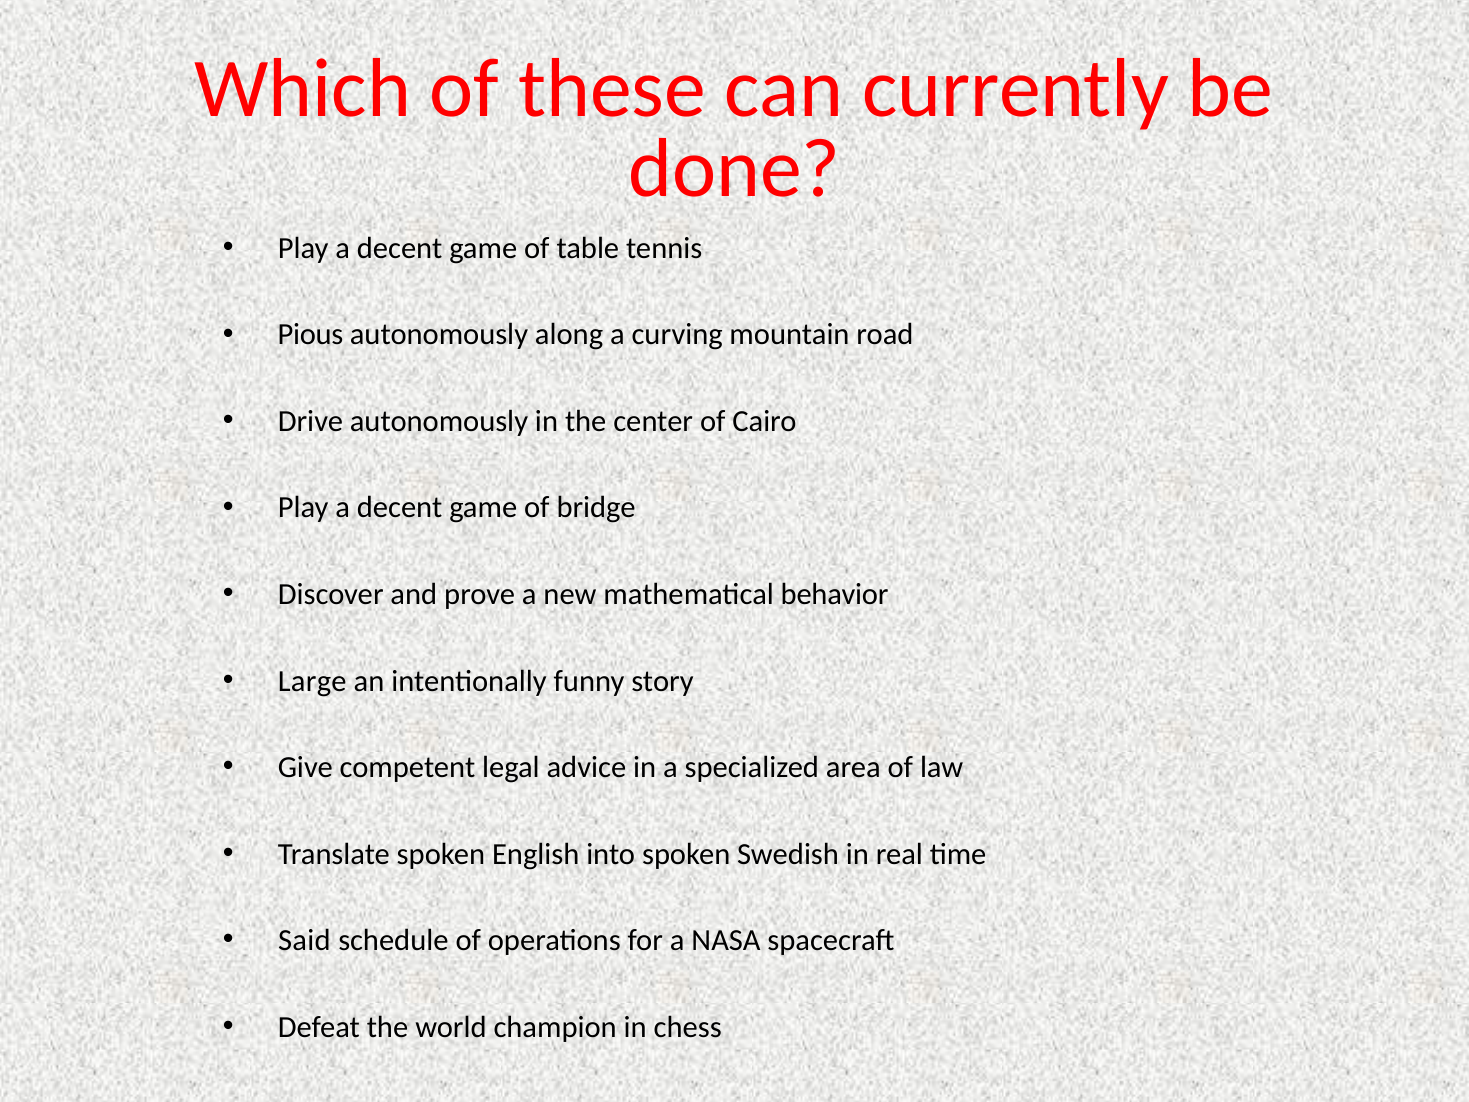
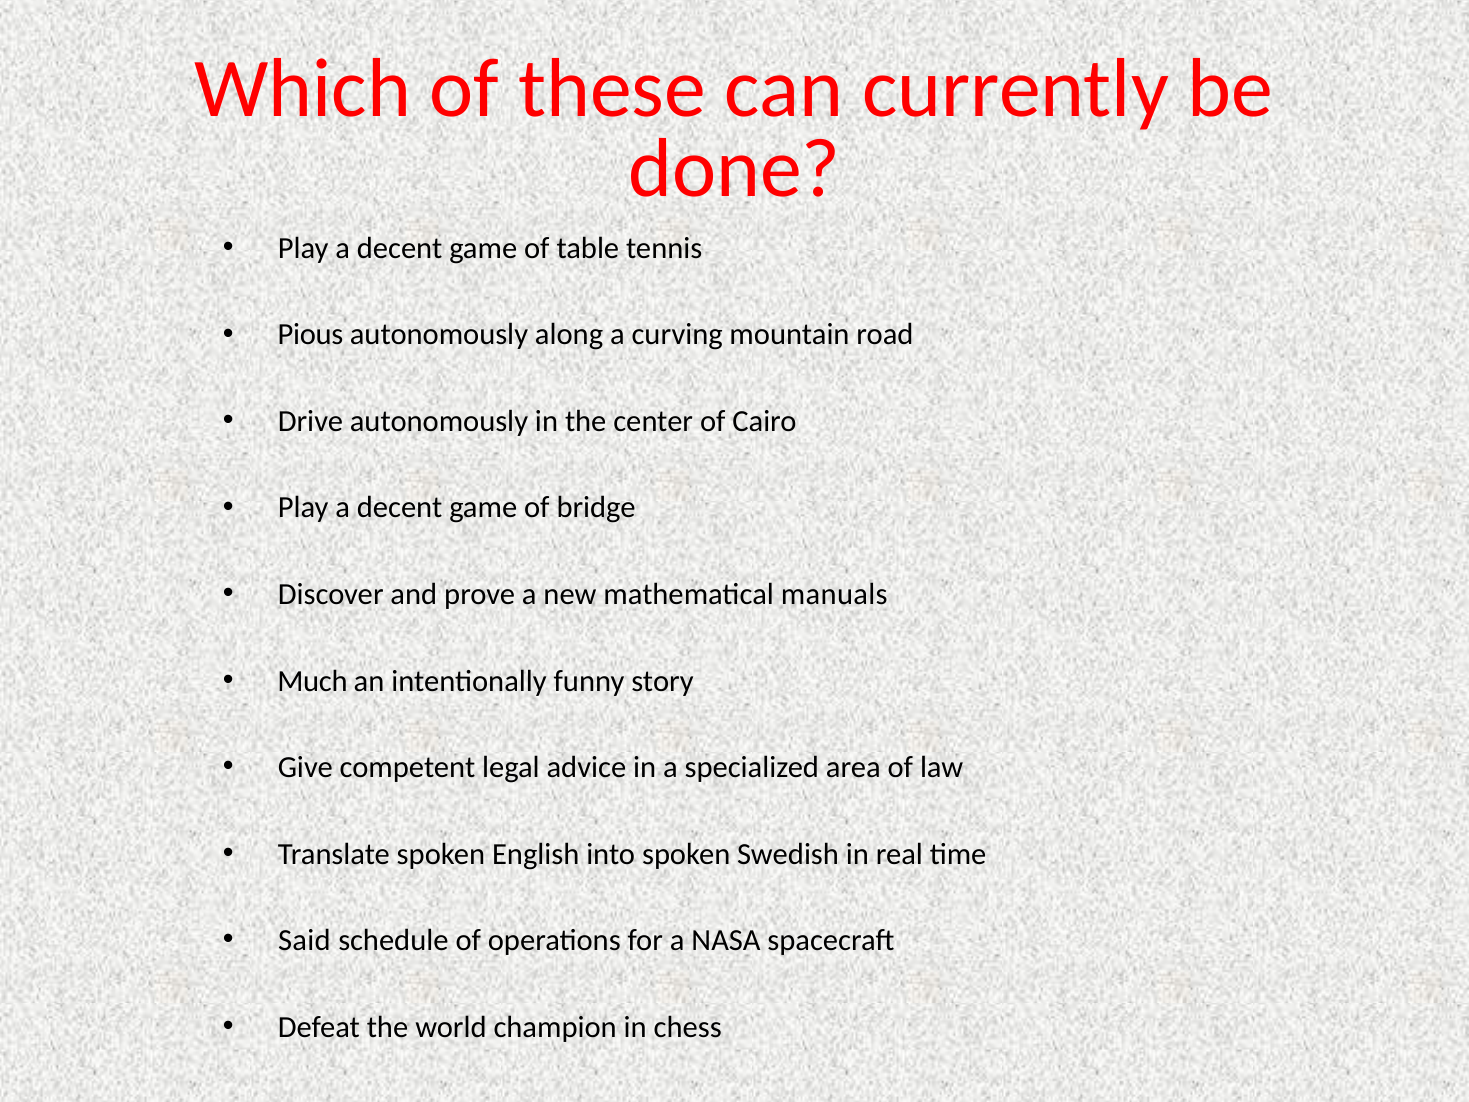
behavior: behavior -> manuals (834, 594)
Large: Large -> Much (313, 681)
